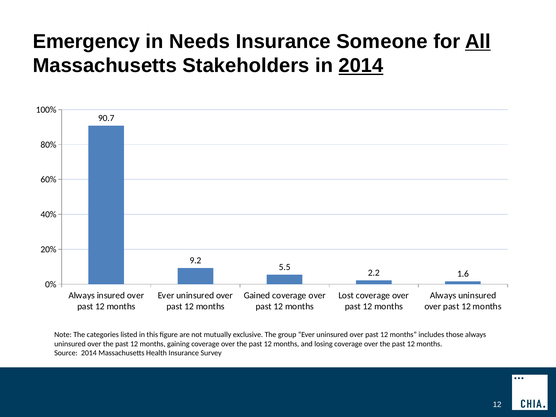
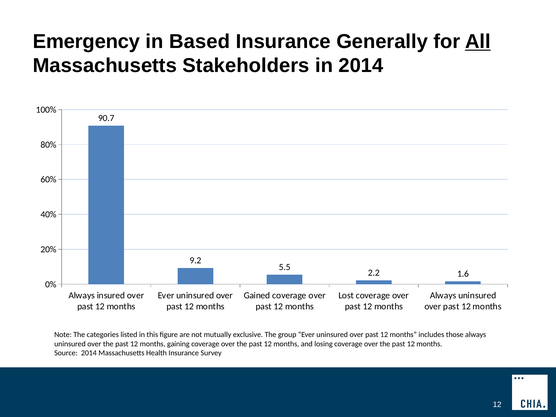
Needs: Needs -> Based (200, 42)
Someone: Someone -> Generally (382, 42)
2014 underline: present -> none (361, 66)
